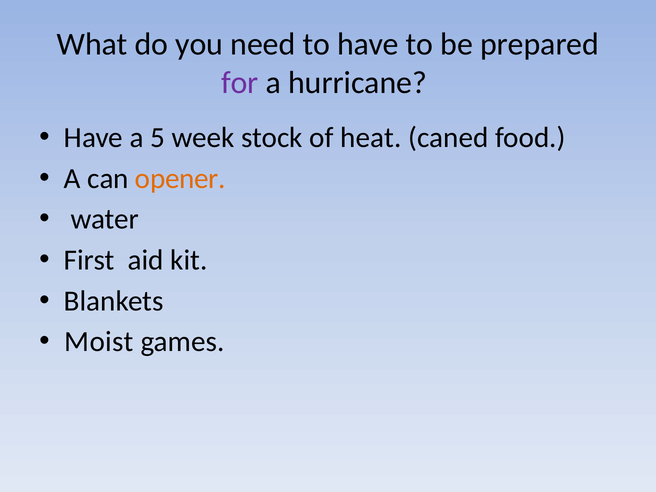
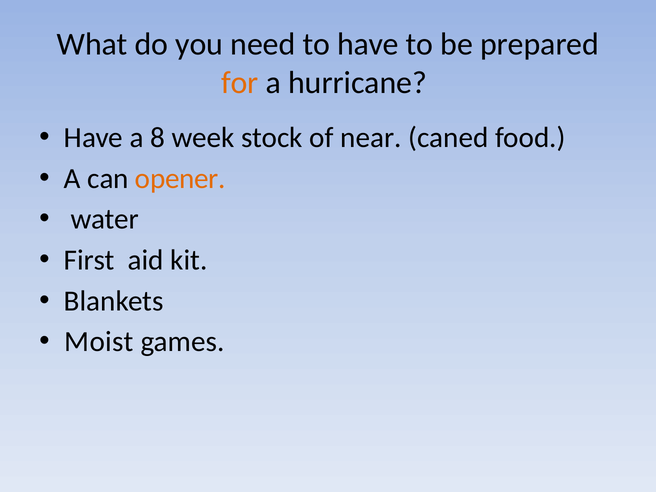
for colour: purple -> orange (240, 83)
5: 5 -> 8 (158, 138)
heat: heat -> near (371, 138)
